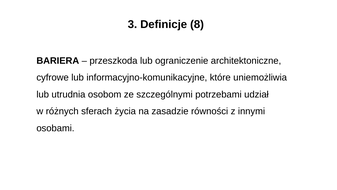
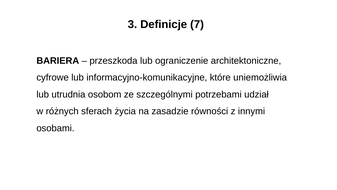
8: 8 -> 7 (197, 24)
